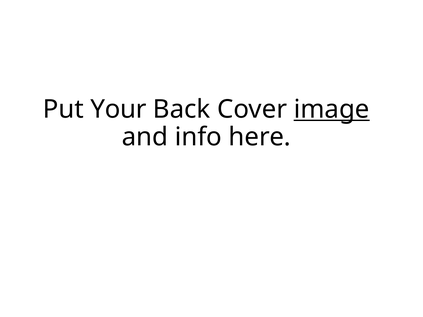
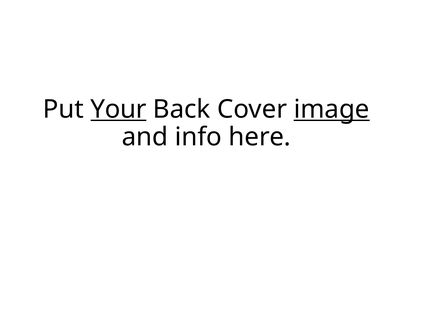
Your underline: none -> present (119, 109)
